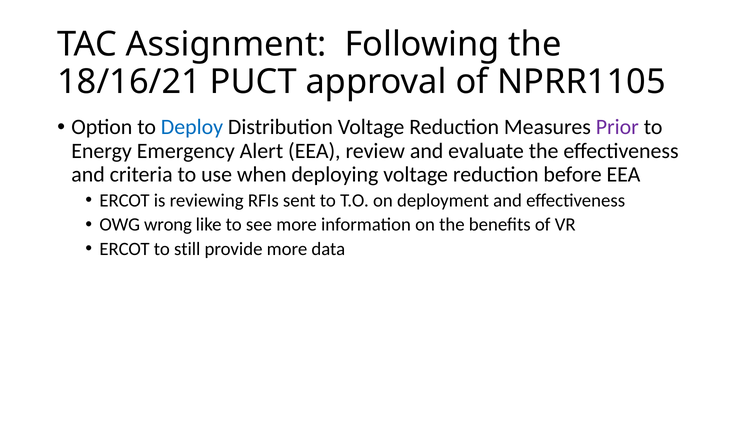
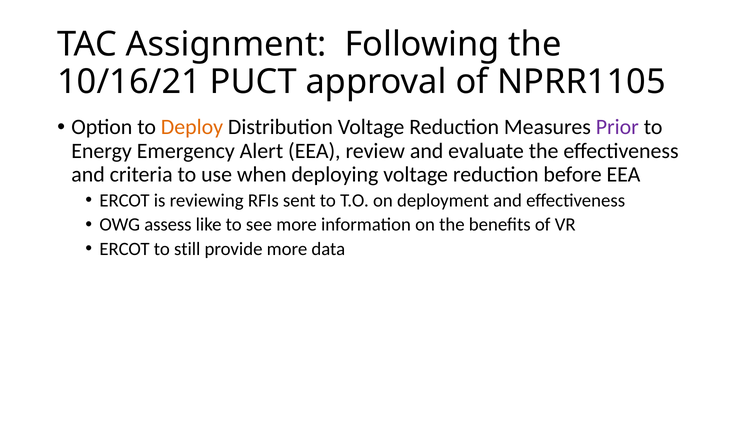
18/16/21: 18/16/21 -> 10/16/21 (129, 82)
Deploy colour: blue -> orange (192, 127)
wrong: wrong -> assess (168, 224)
